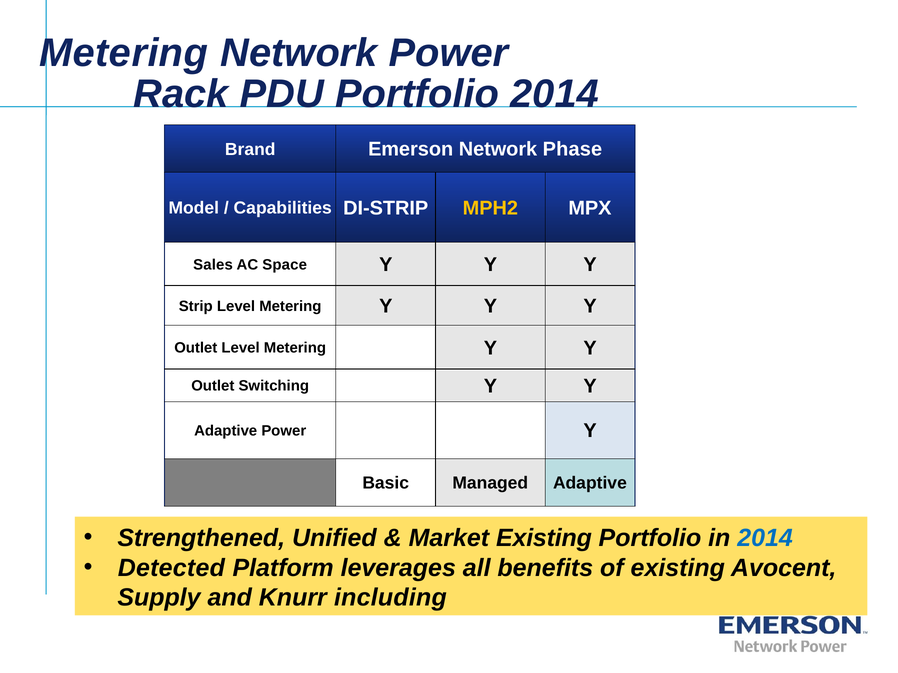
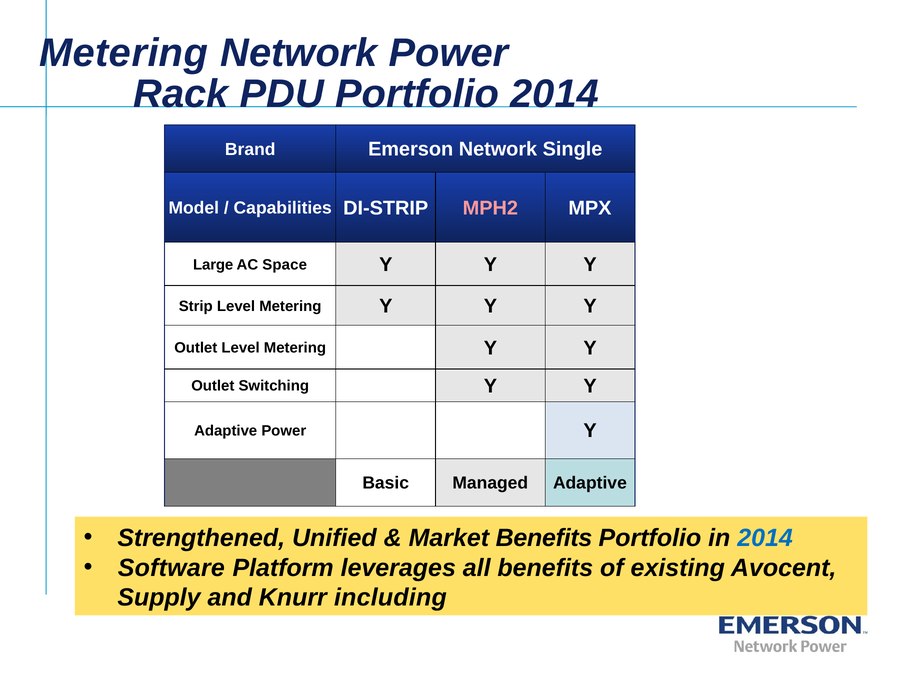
Phase: Phase -> Single (573, 149)
MPH2 colour: yellow -> pink (490, 208)
Sales: Sales -> Large (213, 265)
Market Existing: Existing -> Benefits (544, 538)
Detected: Detected -> Software (171, 568)
